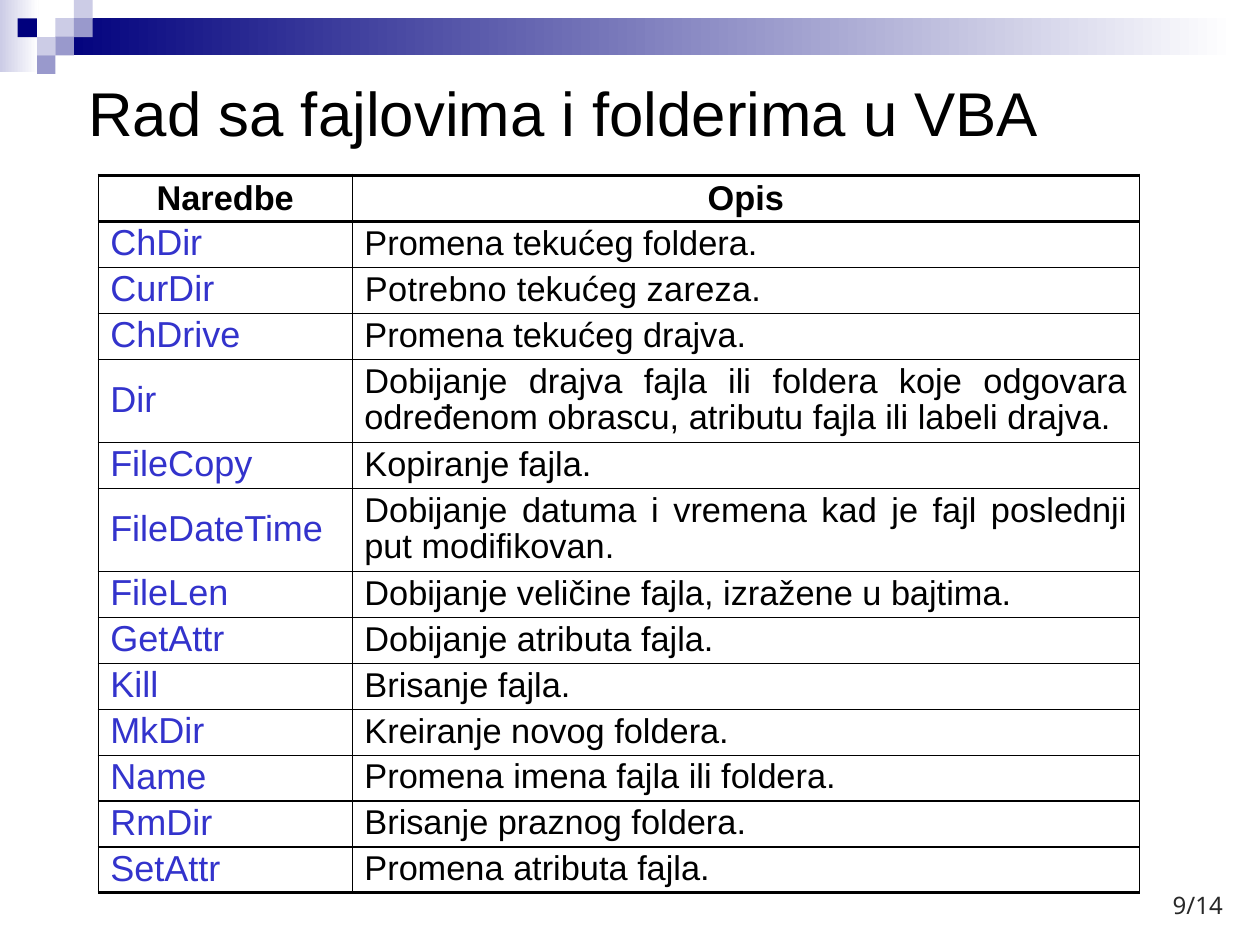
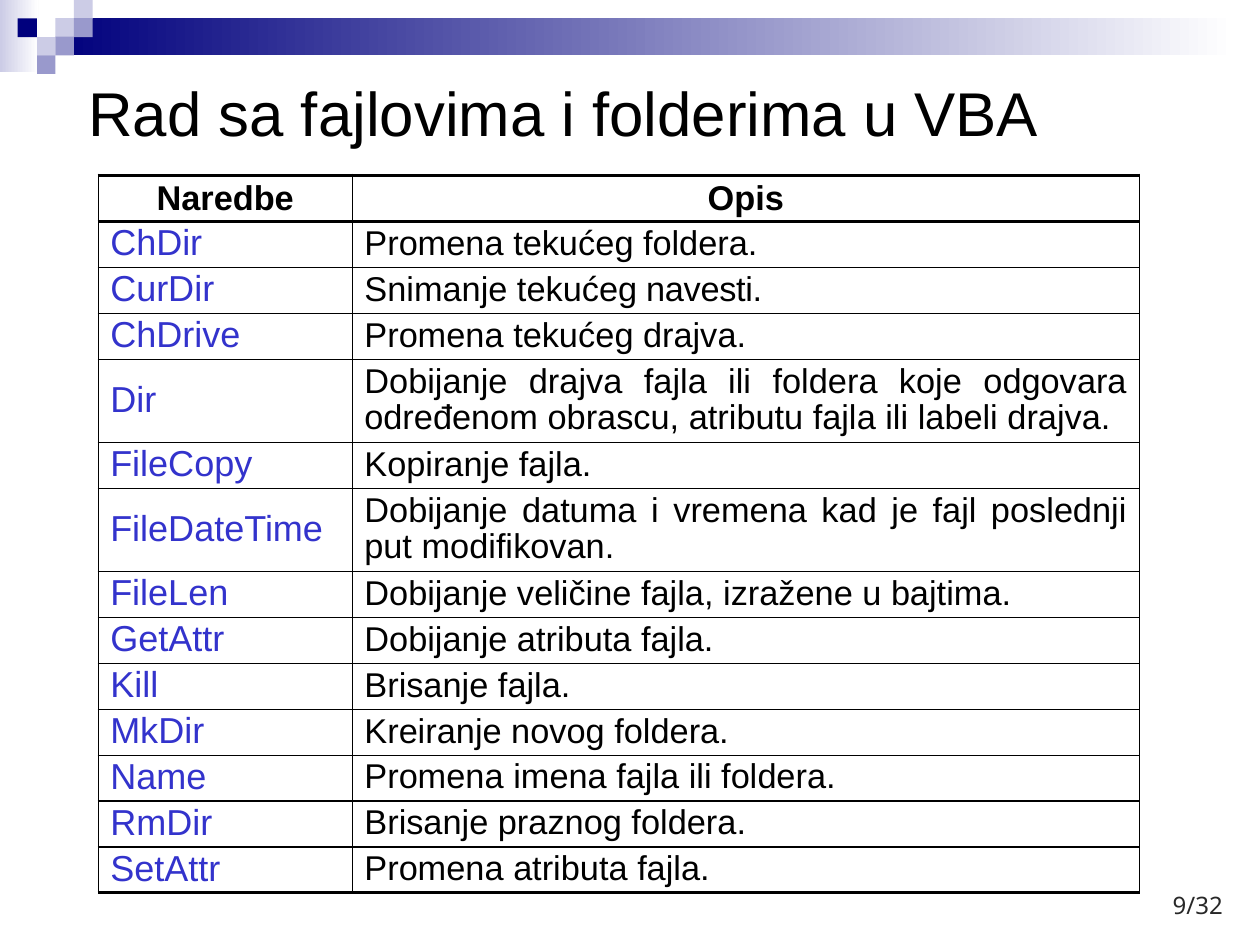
Potrebno: Potrebno -> Snimanje (436, 290)
zareza: zareza -> navesti (704, 290)
9/14: 9/14 -> 9/32 (1198, 906)
